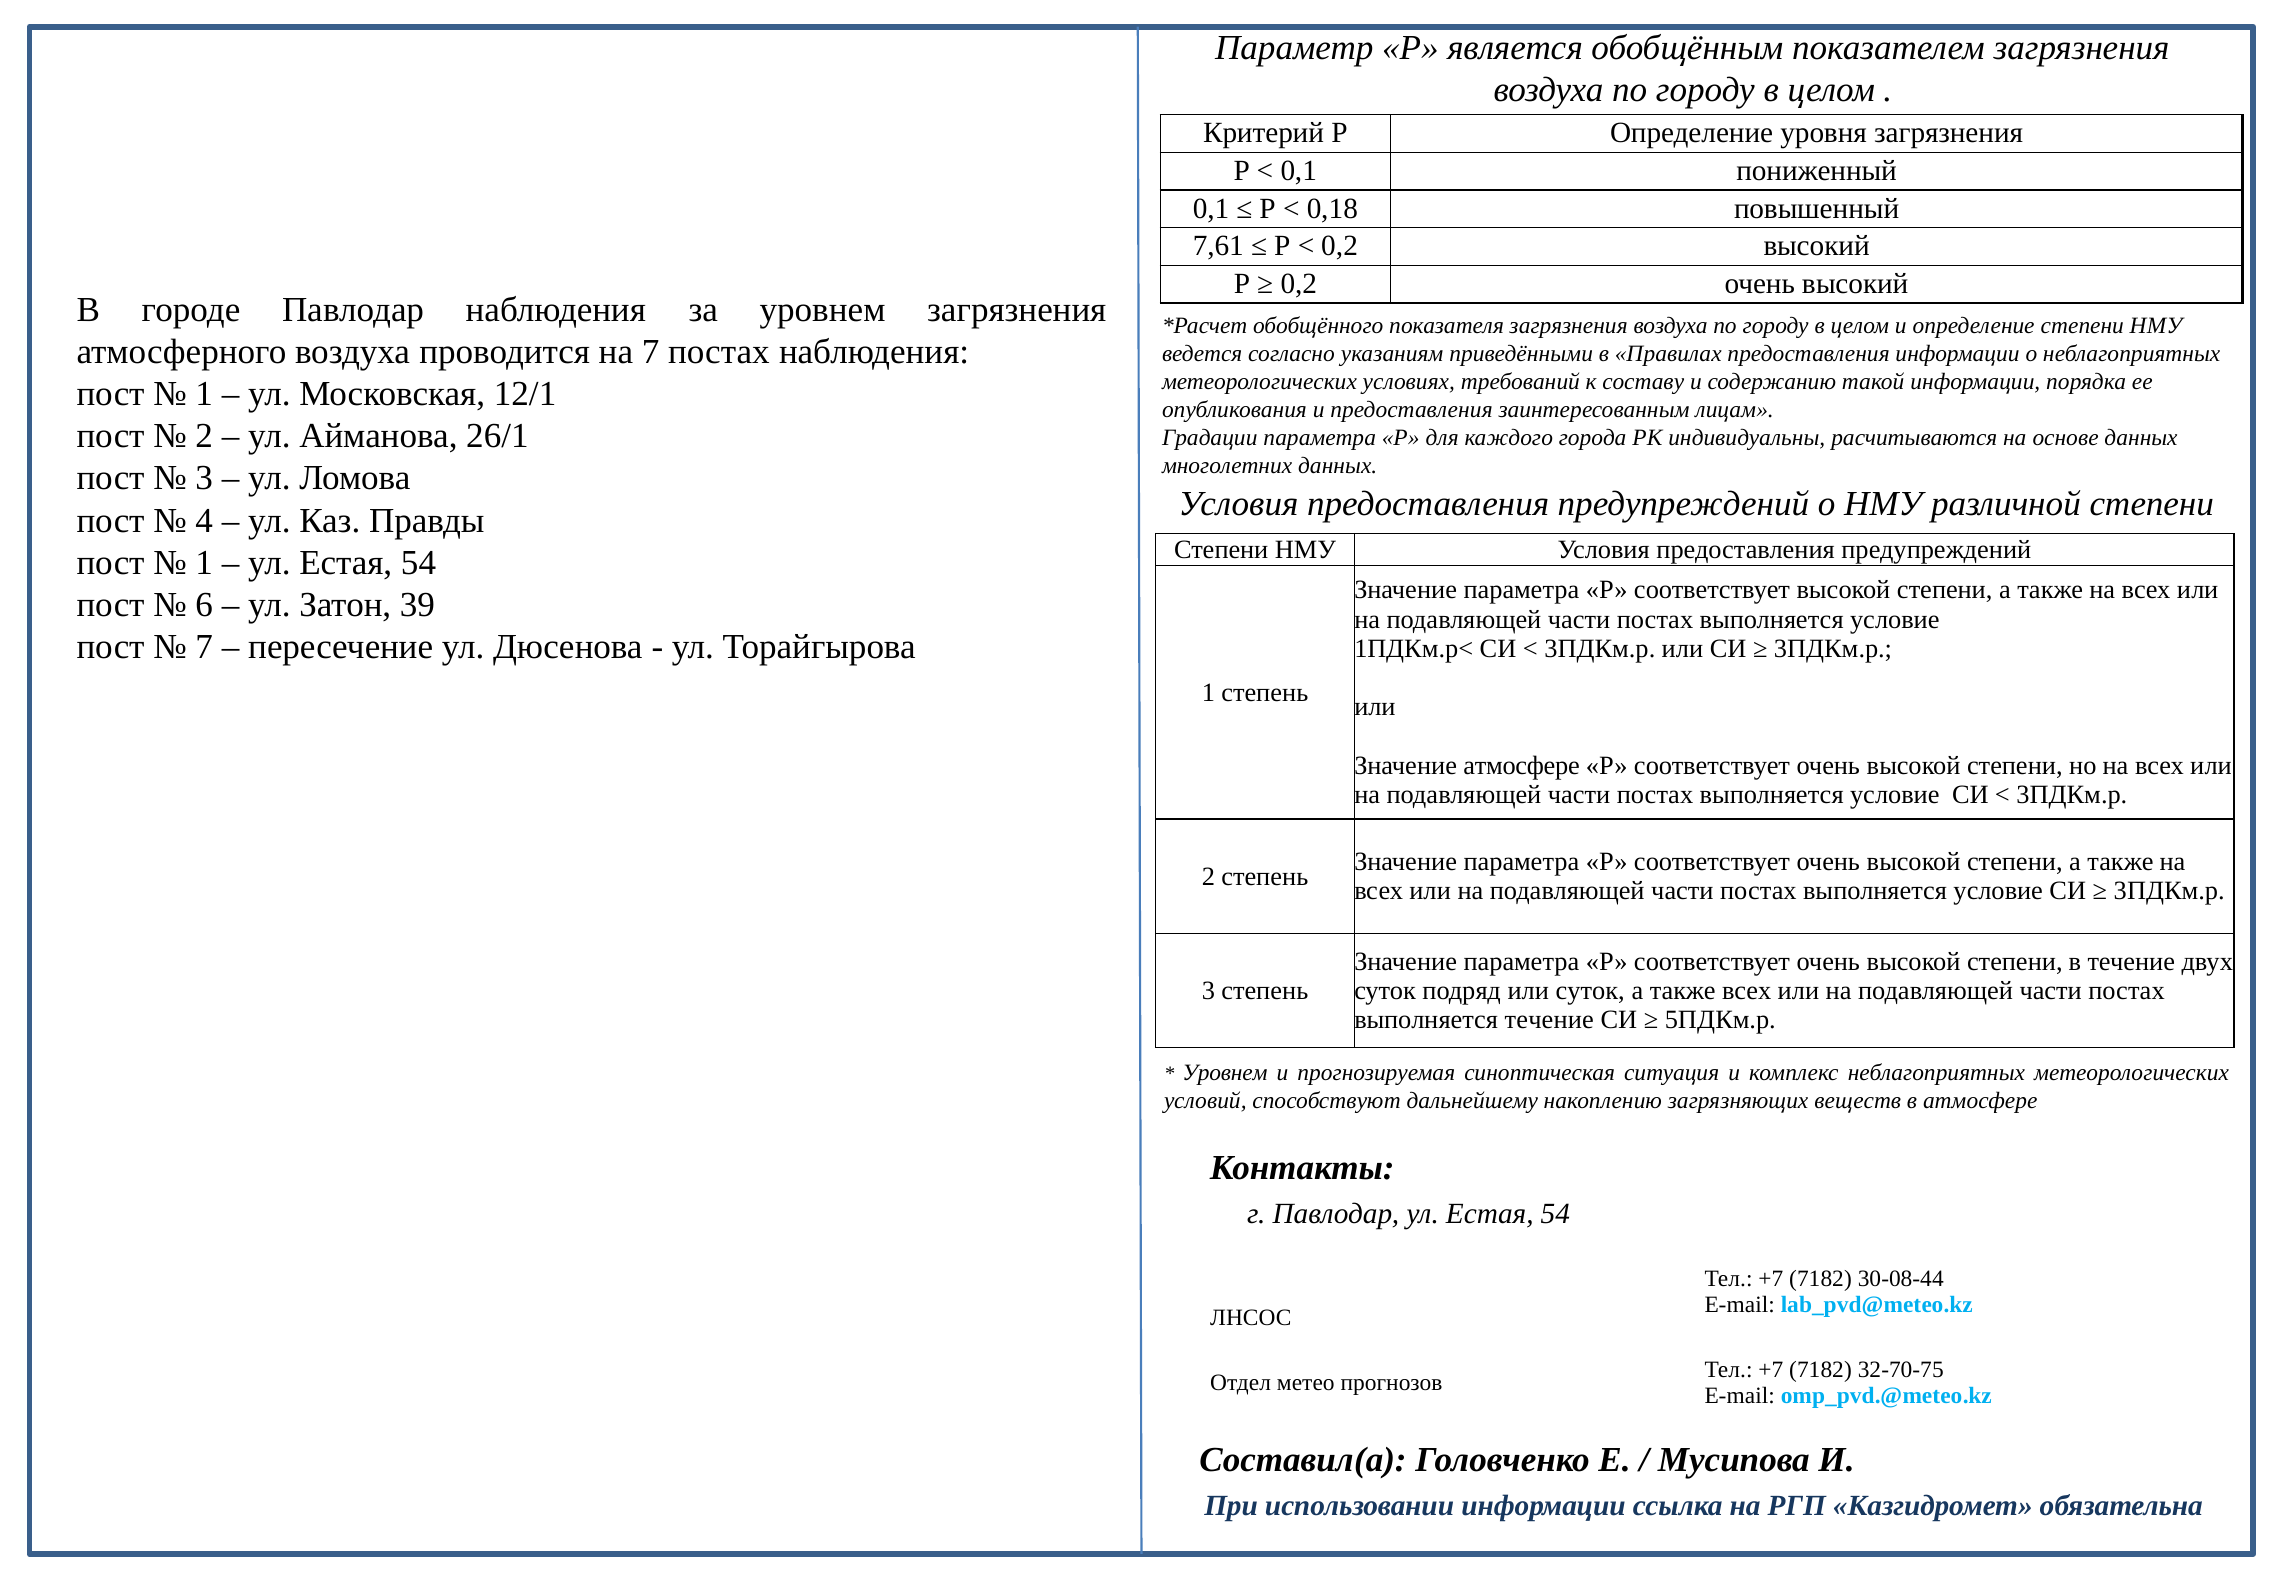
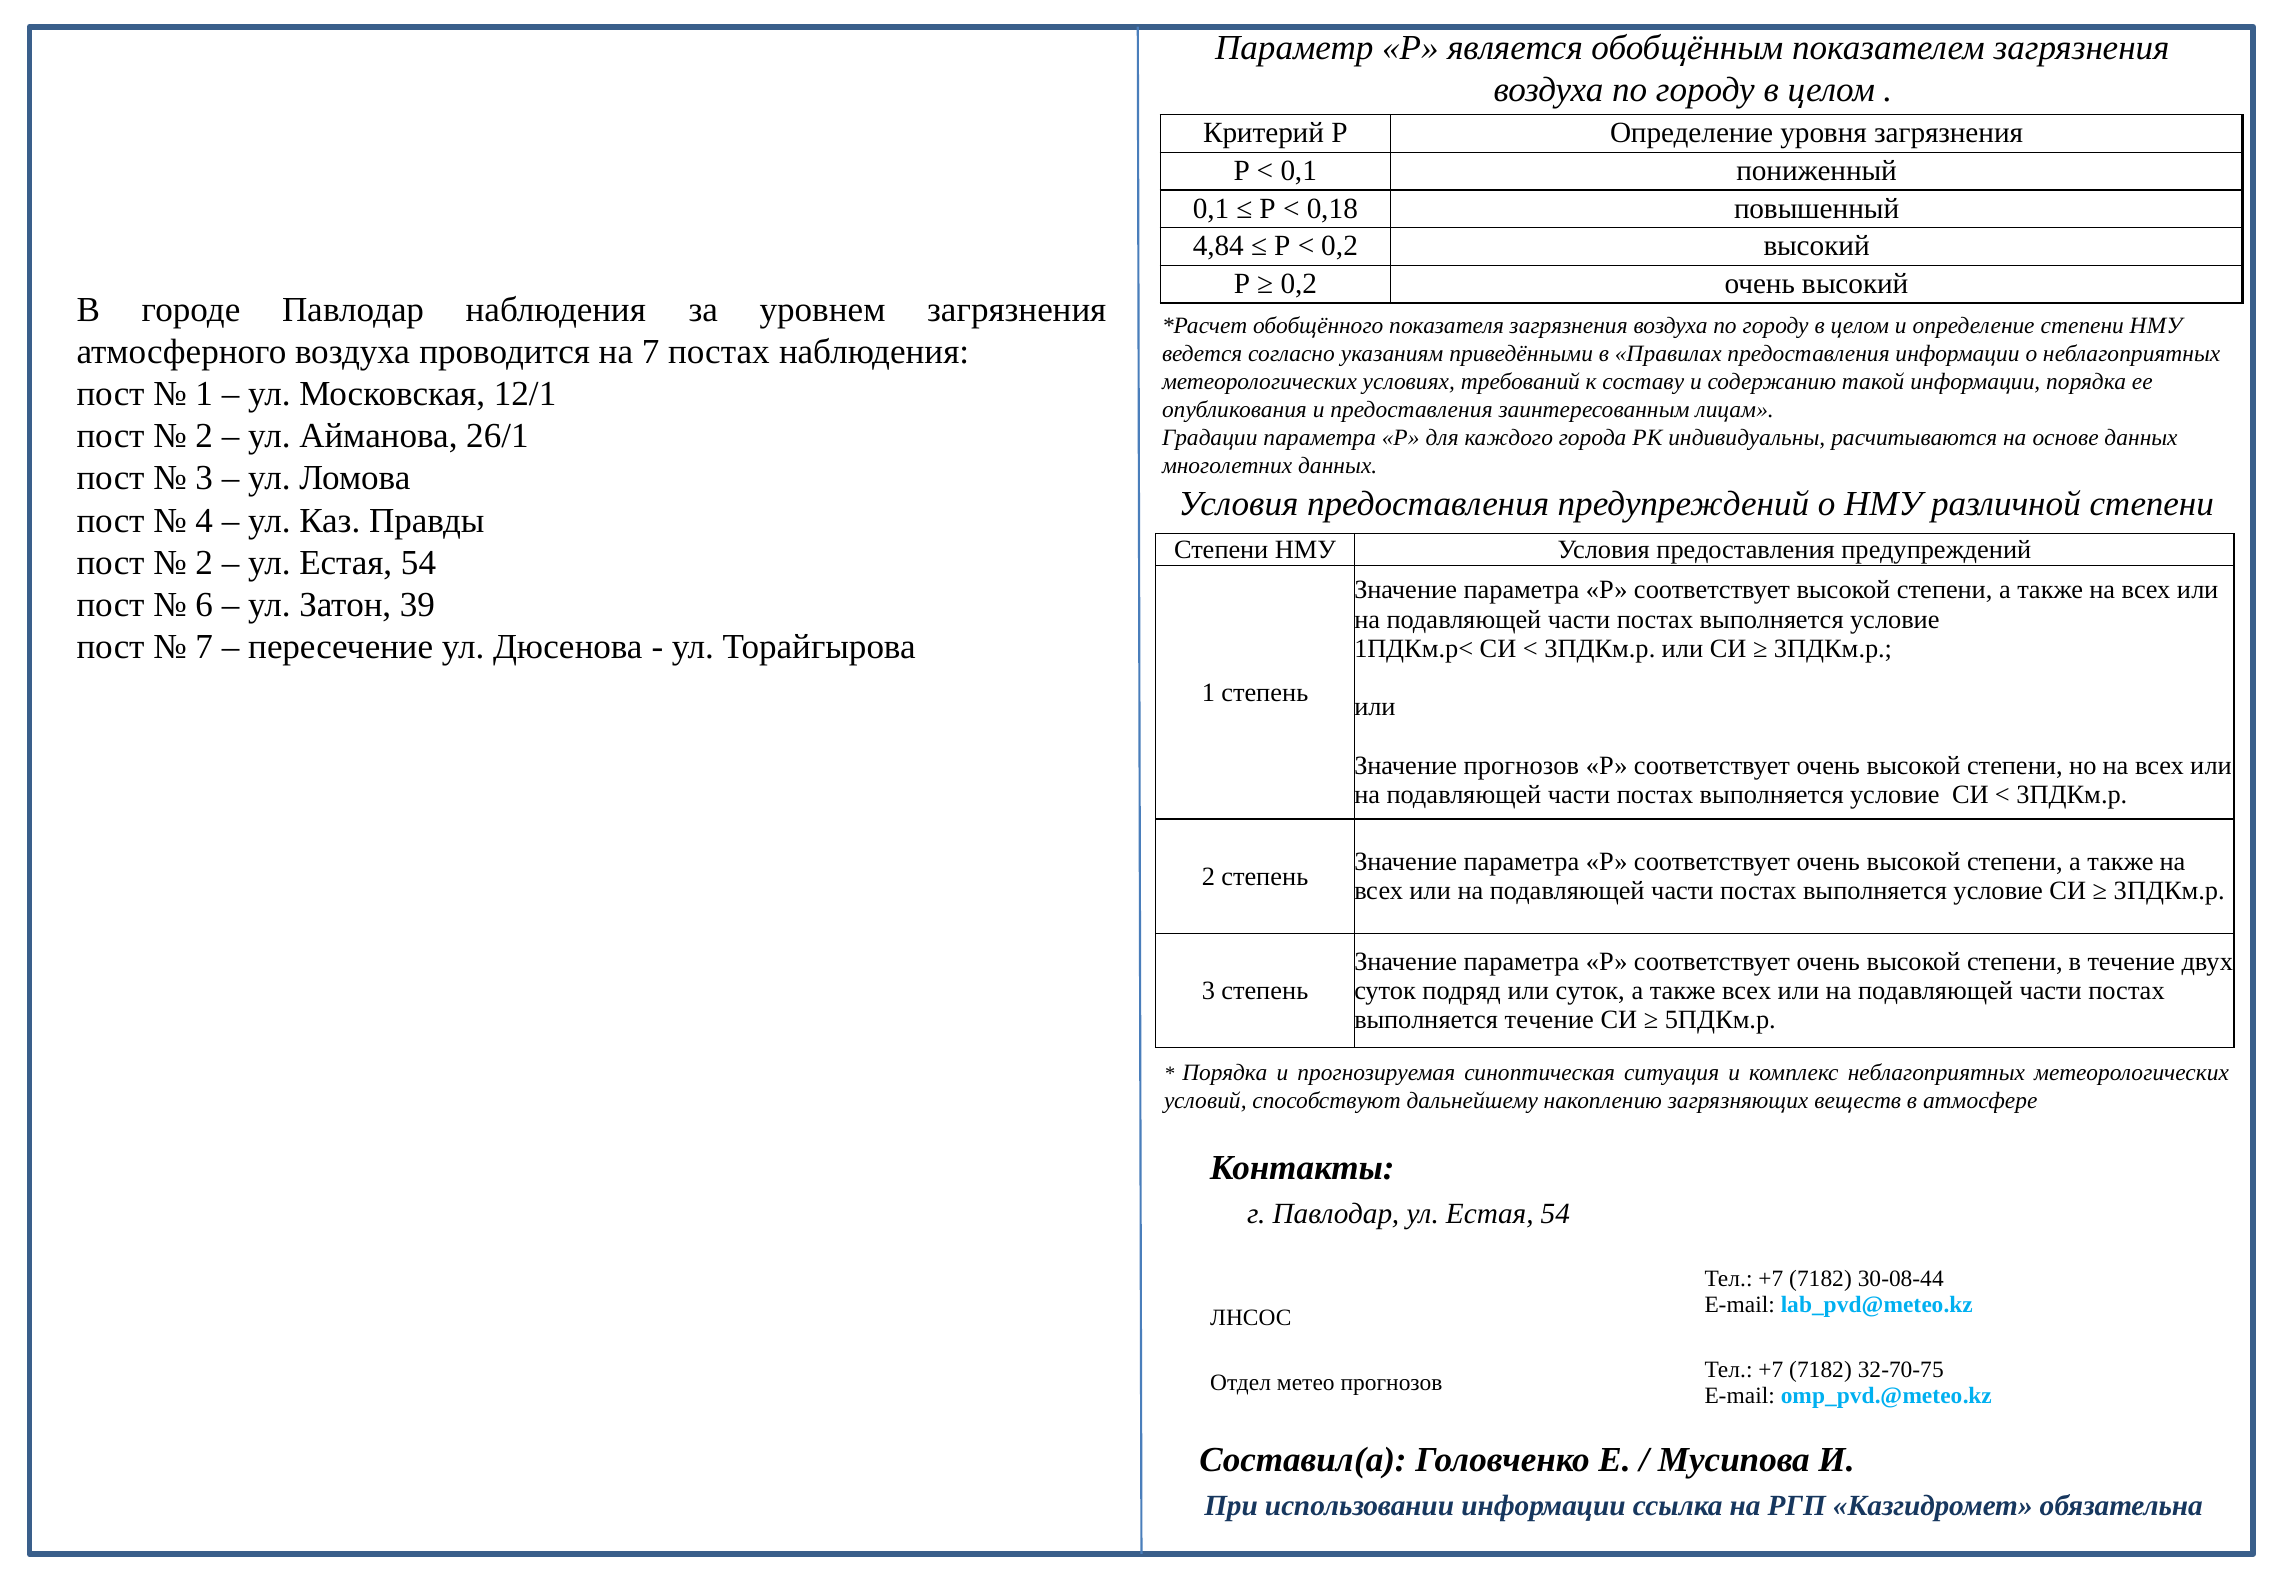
7,61: 7,61 -> 4,84 (1218, 246)
1: 1 -> 2 (204, 562)
Значение атмосфере: атмосфере -> прогнозов (1521, 765)
Уровнем: Уровнем -> Порядка (1225, 1073)
